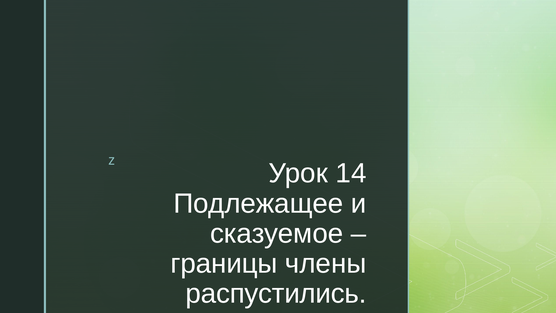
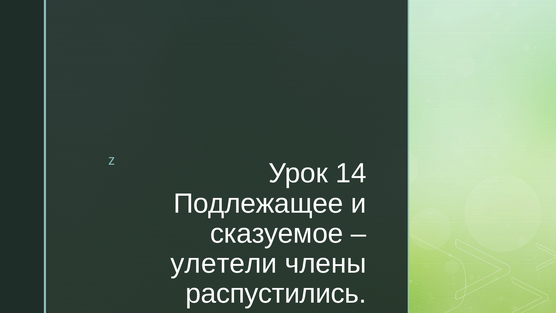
границы: границы -> улетели (224, 263)
